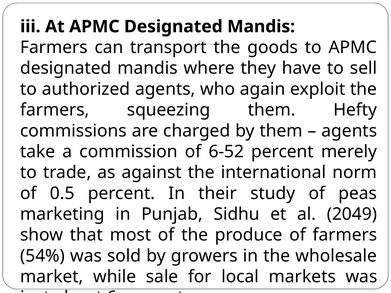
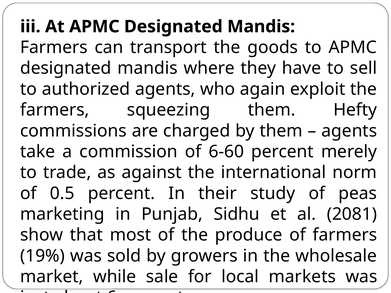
6-52: 6-52 -> 6-60 (226, 152)
2049: 2049 -> 2081 (352, 214)
54%: 54% -> 19% (43, 256)
